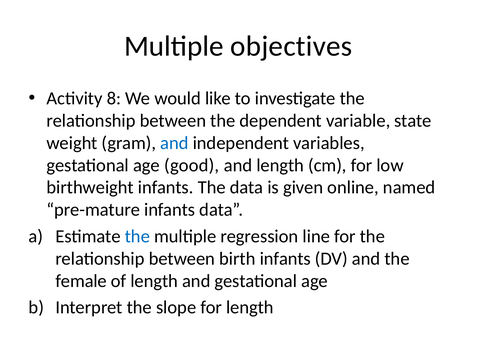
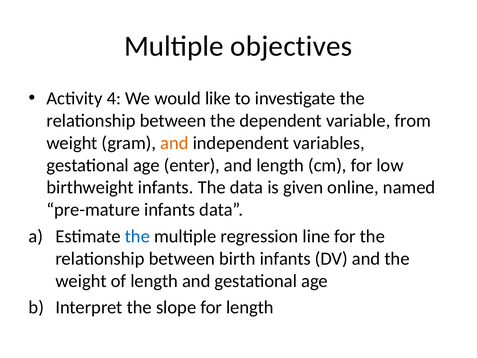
8: 8 -> 4 (114, 98)
state: state -> from (413, 121)
and colour: blue -> orange (174, 143)
good: good -> enter (192, 165)
female: female -> weight (81, 281)
